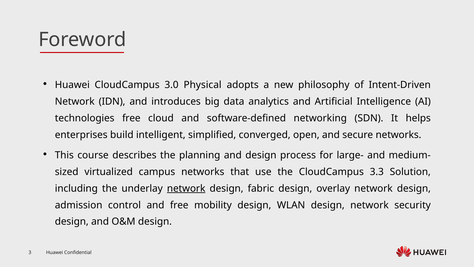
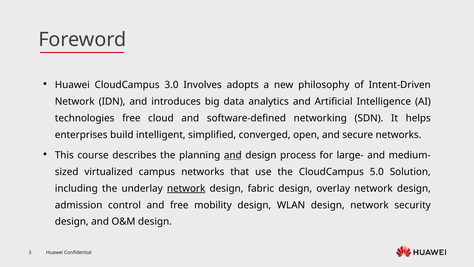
Physical: Physical -> Involves (203, 85)
and underline: none -> present (233, 155)
3.3: 3.3 -> 5.0 (377, 172)
